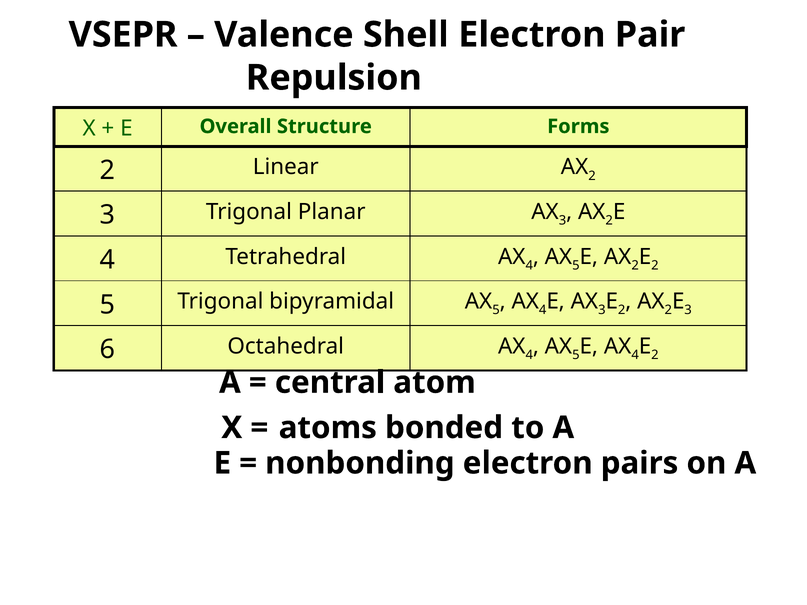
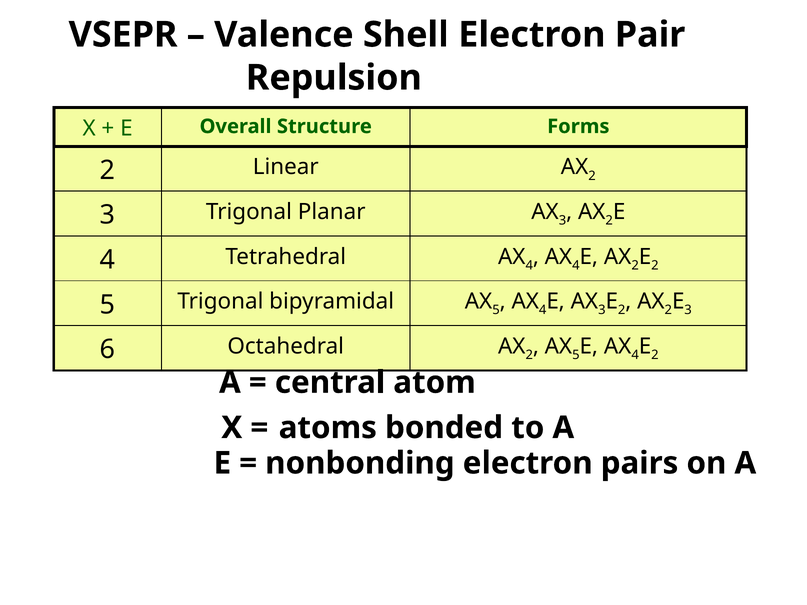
5: 5 -> 4 (576, 265)
4: 4 -> 2 (529, 355)
